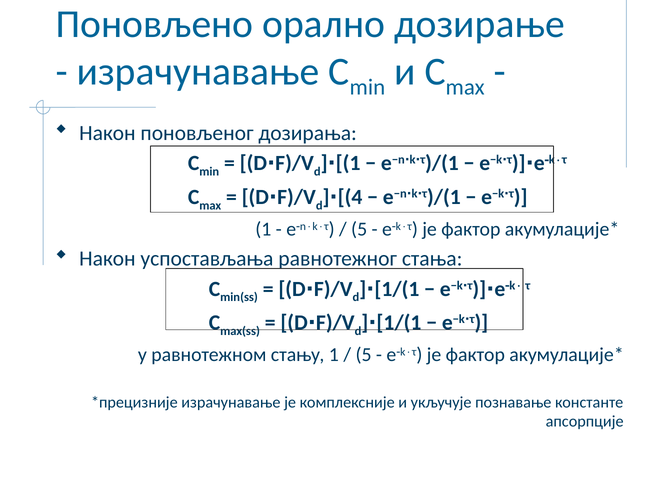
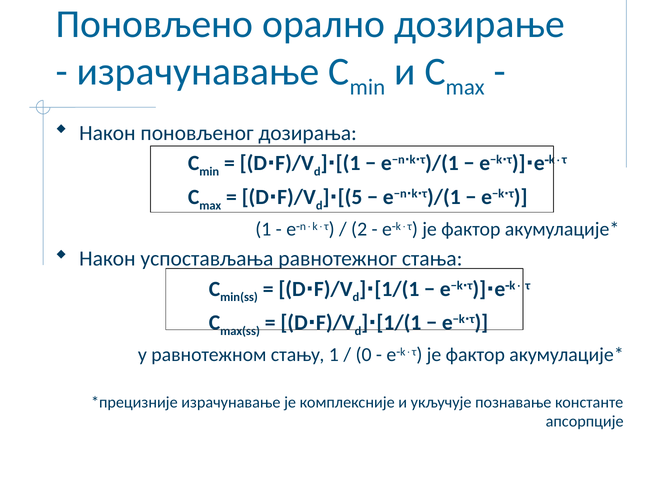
4: 4 -> 5 (350, 197)
5: 5 -> 2 (359, 229)
5: 5 -> 0 (364, 355)
